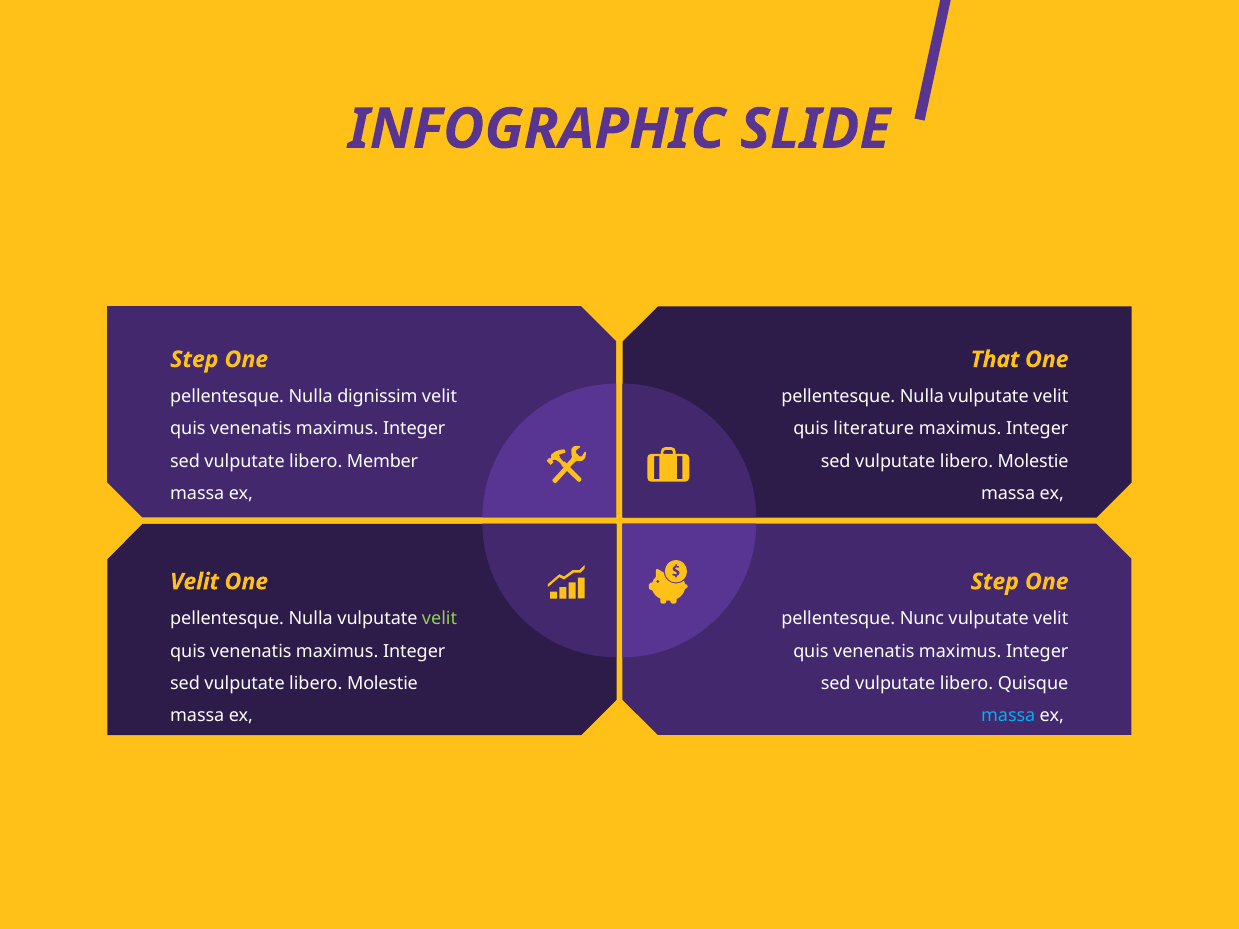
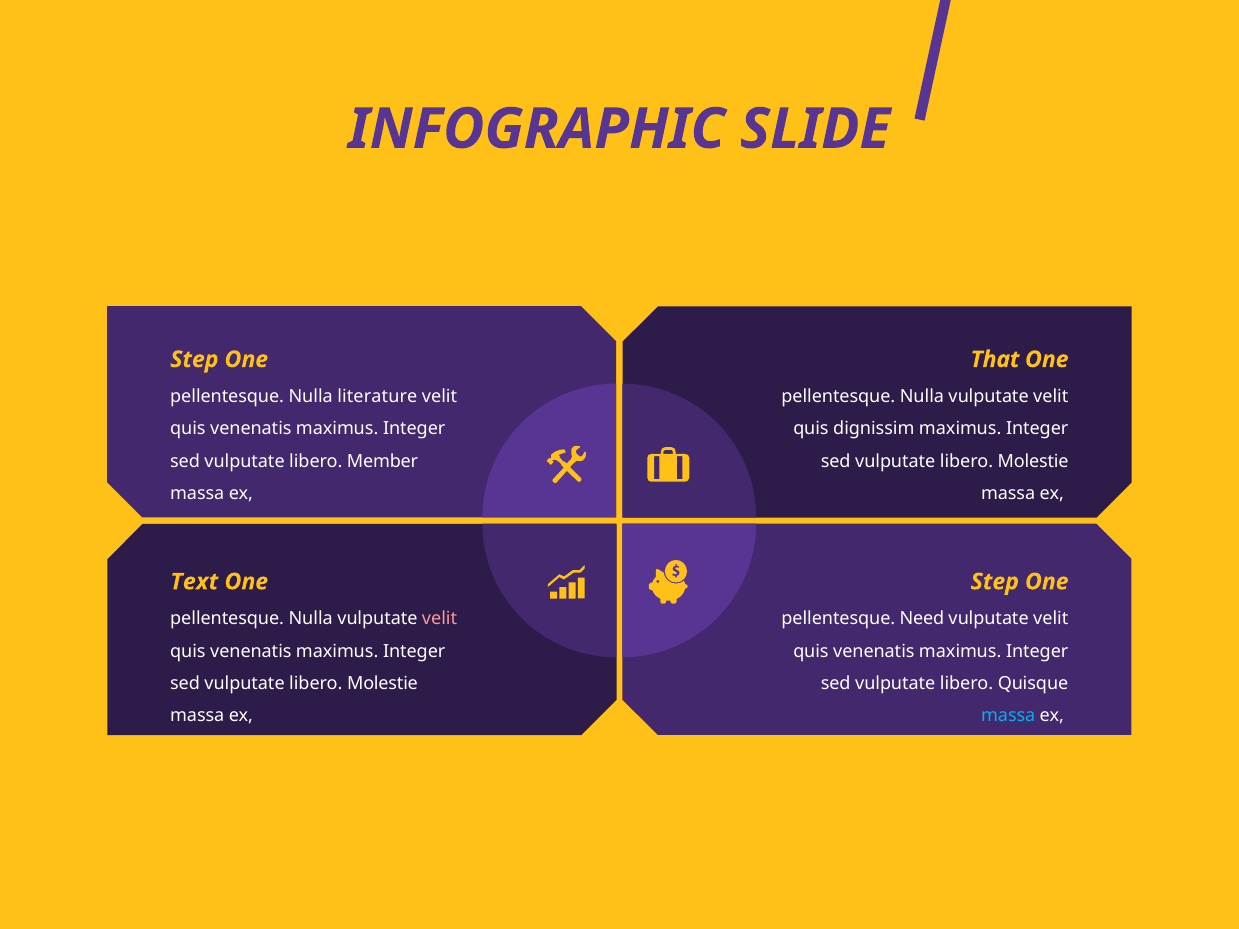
dignissim: dignissim -> literature (377, 396)
literature: literature -> dignissim (874, 429)
Velit: Velit -> Text (194, 582)
velit colour: light green -> pink (440, 619)
Nunc: Nunc -> Need (922, 619)
